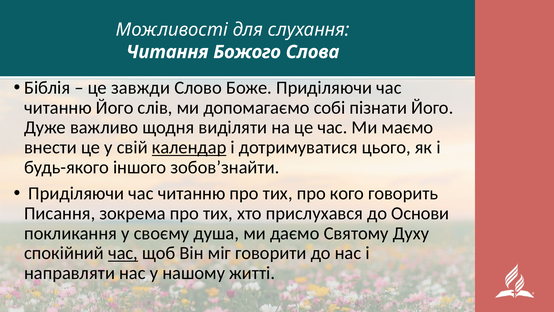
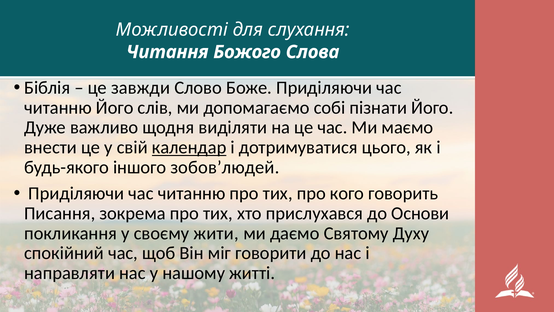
зобов’знайти: зобов’знайти -> зобов’людей (225, 167)
душа: душа -> жити (216, 233)
час underline: present -> none (123, 253)
